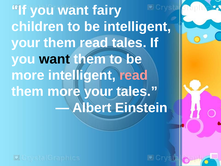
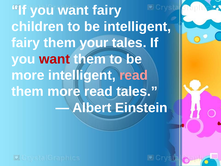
your: your -> fairy (26, 43)
them read: read -> your (94, 43)
want colour: black -> red (55, 59)
more your: your -> read (98, 91)
